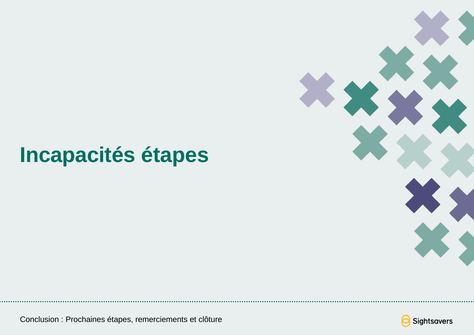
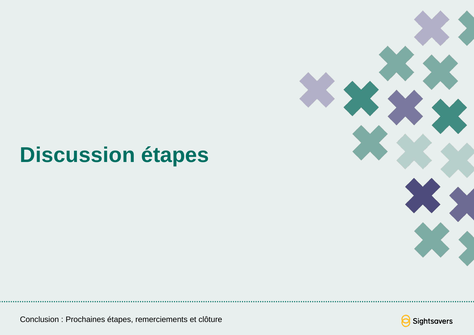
Incapacités: Incapacités -> Discussion (78, 155)
